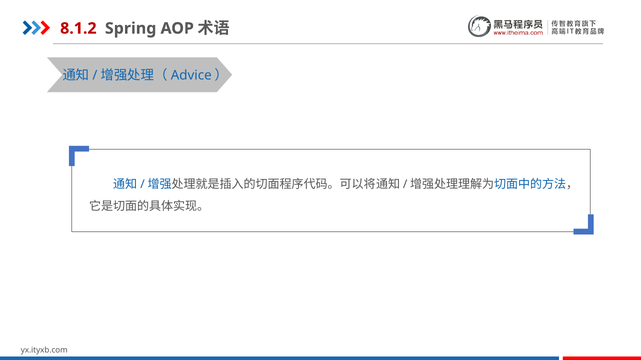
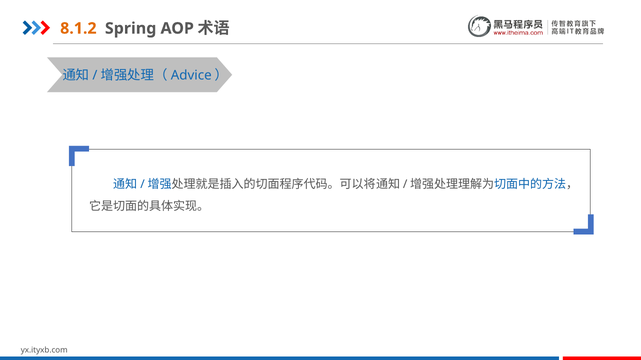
8.1.2 colour: red -> orange (78, 28)
